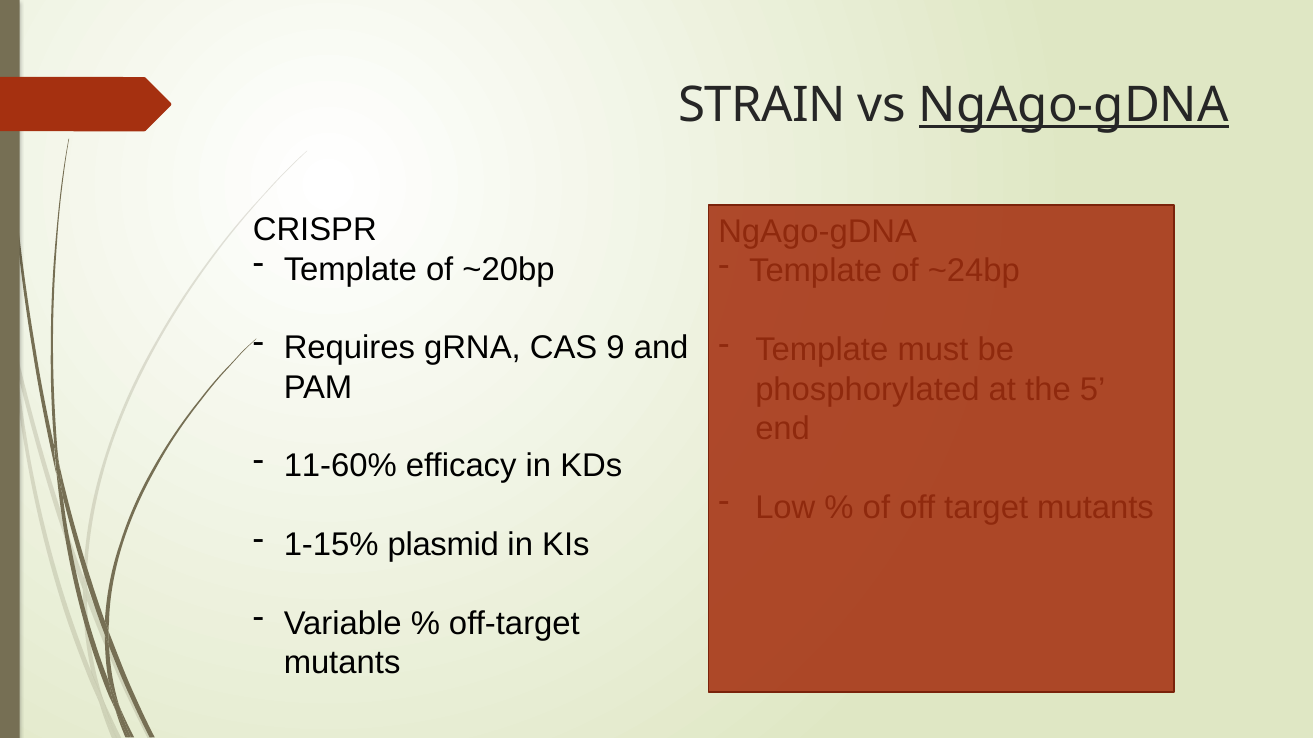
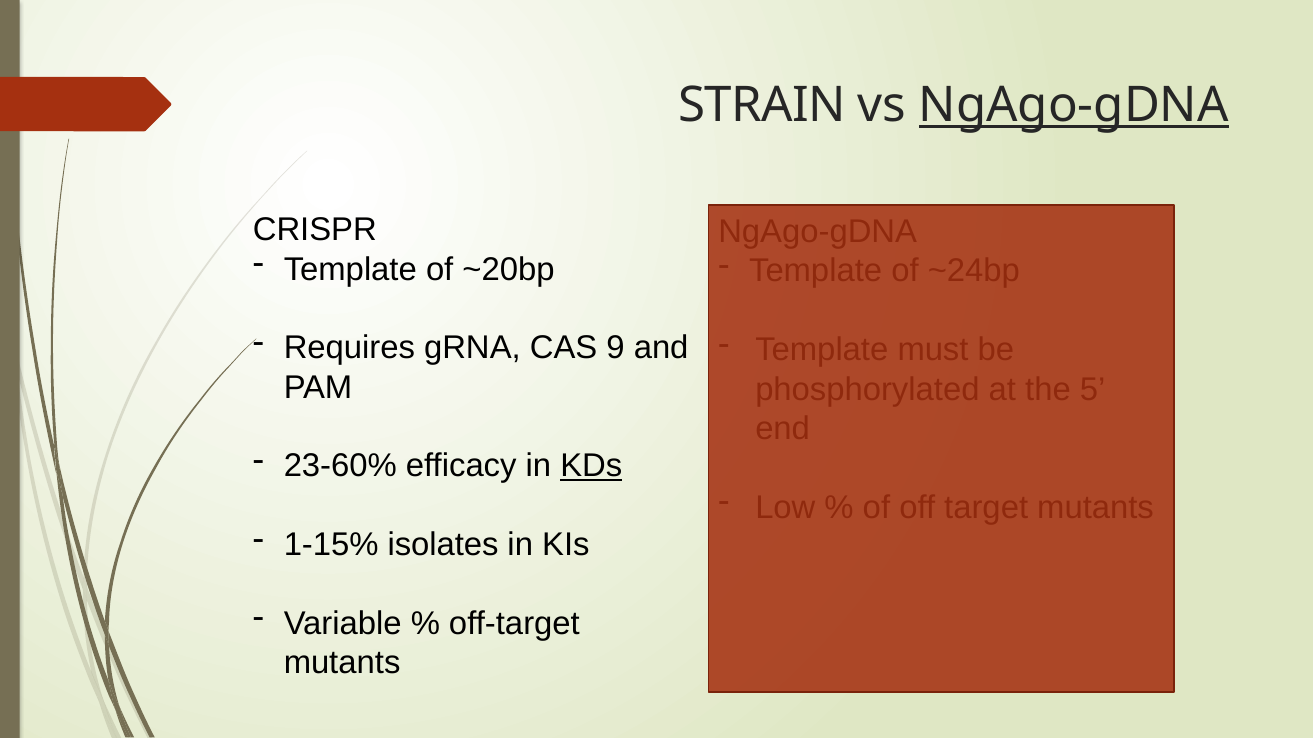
11-60%: 11-60% -> 23-60% (340, 466)
KDs underline: none -> present (591, 466)
plasmid: plasmid -> isolates (443, 545)
